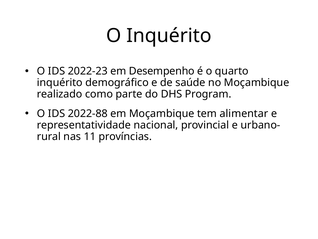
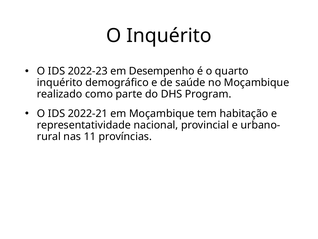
2022-88: 2022-88 -> 2022-21 (88, 113)
alimentar: alimentar -> habitação (244, 113)
